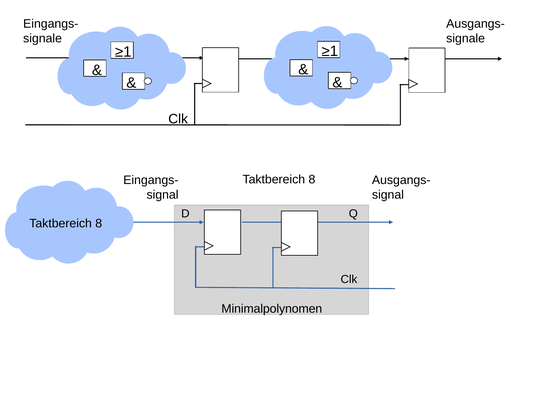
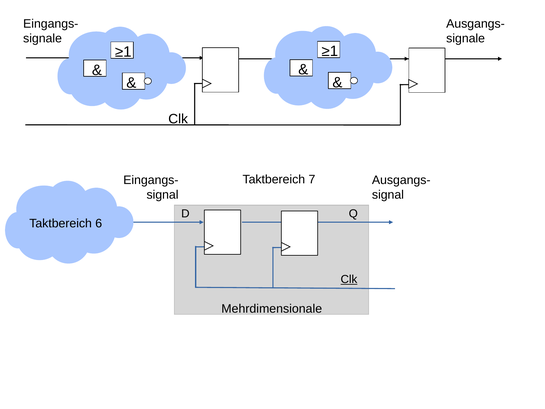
8: 8 -> 7 (312, 179)
8: 8 -> 6 (99, 223)
Clk underline: none -> present (349, 279)
Minimalpolynomen: Minimalpolynomen -> Mehrdimensionale (272, 309)
